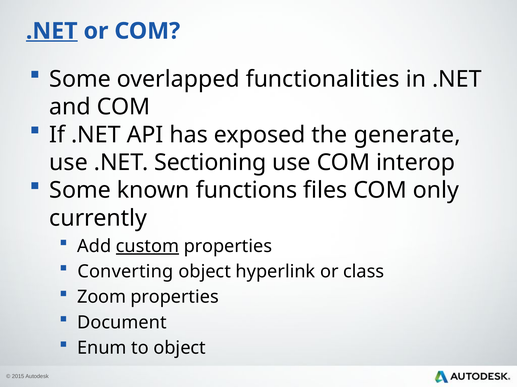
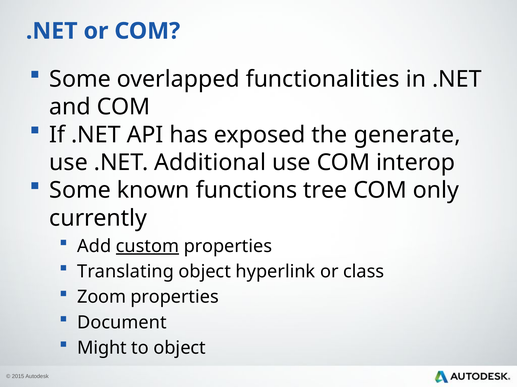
.NET underline: present -> none (52, 31)
Sectioning: Sectioning -> Additional (210, 163)
files: files -> tree (325, 191)
Converting: Converting -> Translating (126, 272)
Enum: Enum -> Might (102, 348)
